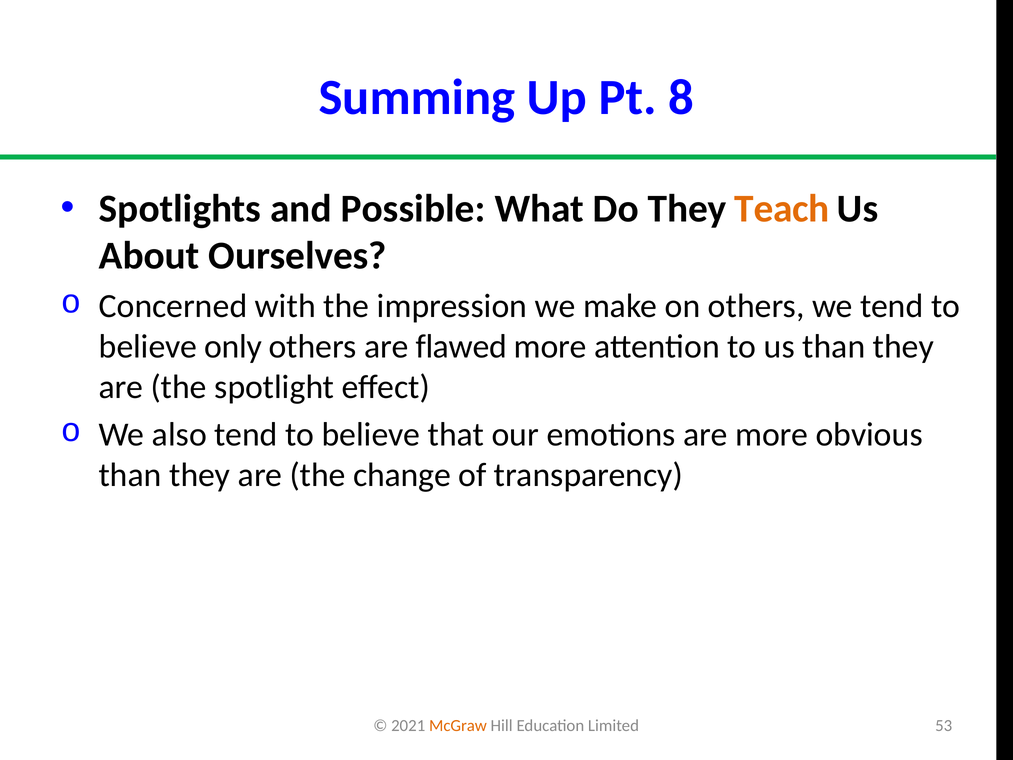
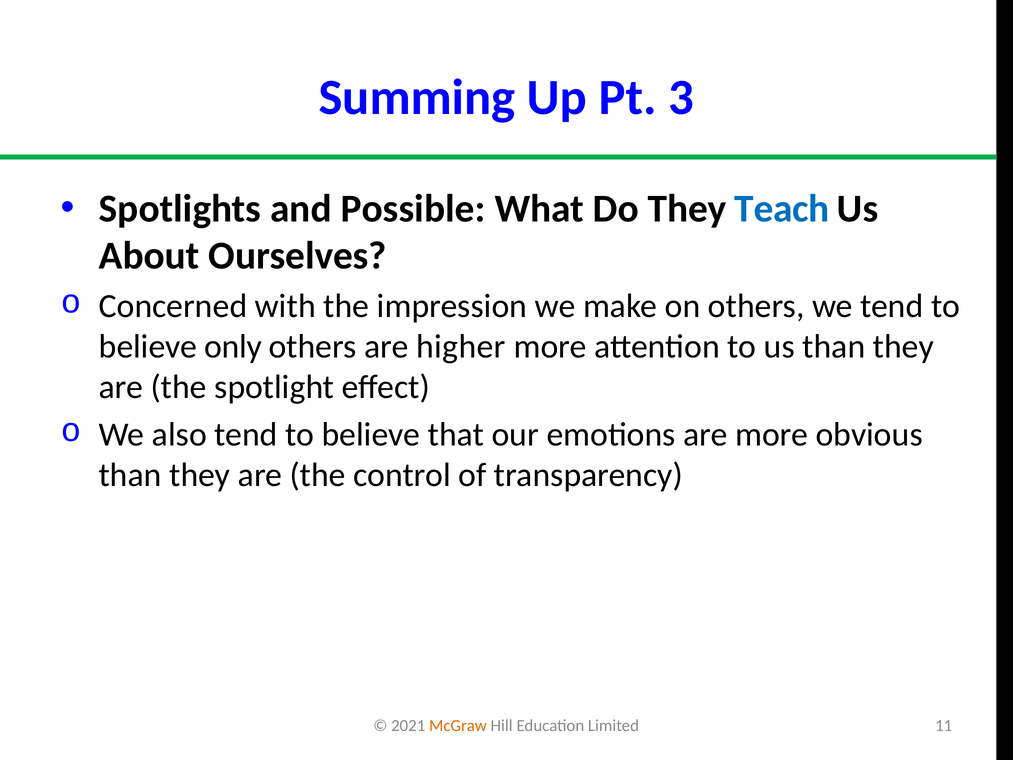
8: 8 -> 3 (681, 97)
Teach colour: orange -> blue (782, 209)
flawed: flawed -> higher (461, 347)
change: change -> control (402, 475)
53: 53 -> 11 (944, 725)
